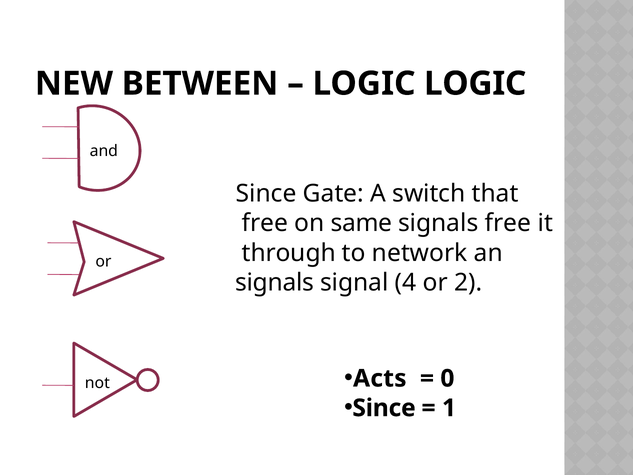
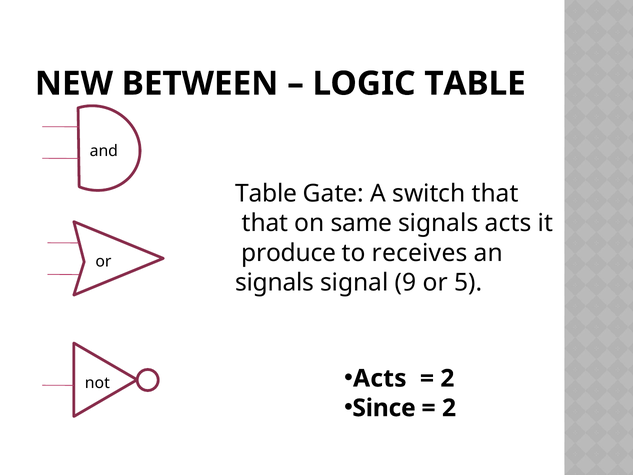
LOGIC LOGIC: LOGIC -> TABLE (475, 84)
Since: Since -> Table (266, 194)
free: free -> that (265, 223)
signals free: free -> acts (508, 223)
through: through -> produce (289, 253)
network: network -> receives (420, 253)
4: 4 -> 9 (406, 282)
2: 2 -> 5 (468, 282)
0: 0 -> 2 (447, 378)
1: 1 -> 2 (449, 408)
